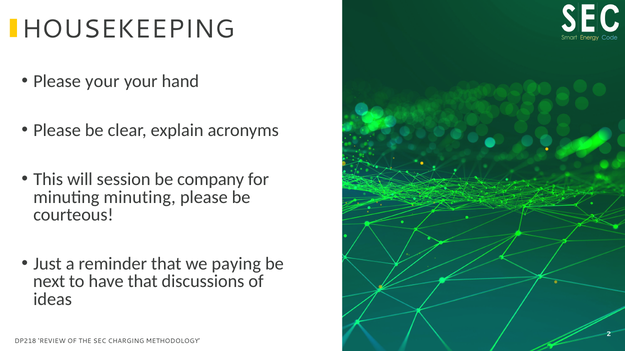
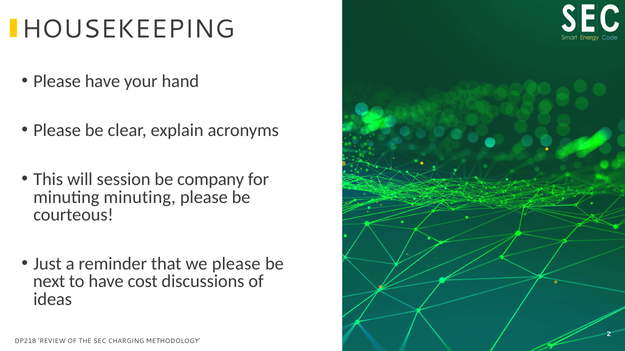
Please your: your -> have (103, 81)
we paying: paying -> please (236, 264)
have that: that -> cost (143, 282)
